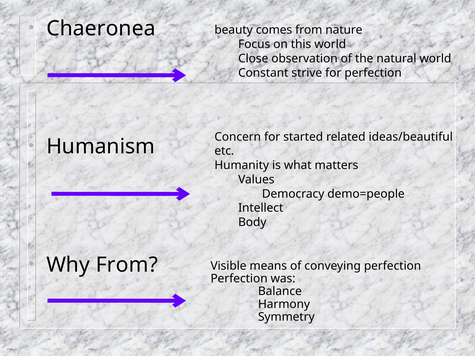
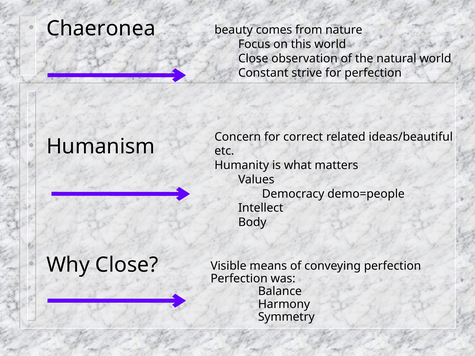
started: started -> correct (303, 137)
Why From: From -> Close (127, 265)
